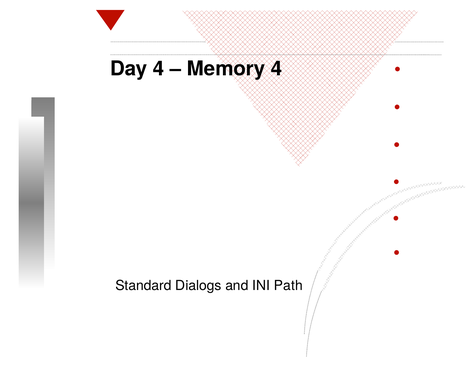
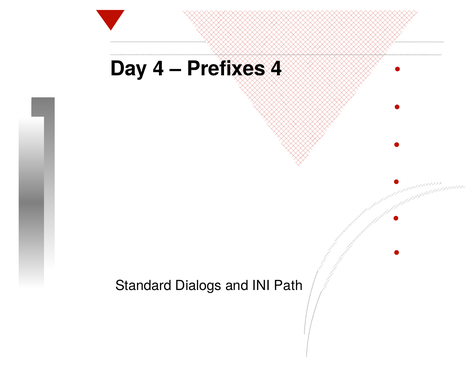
Memory: Memory -> Prefixes (226, 69)
